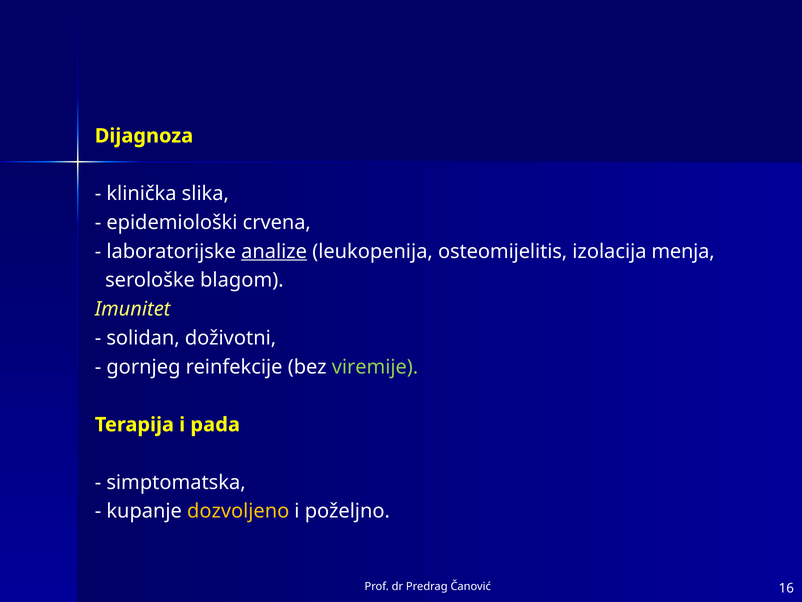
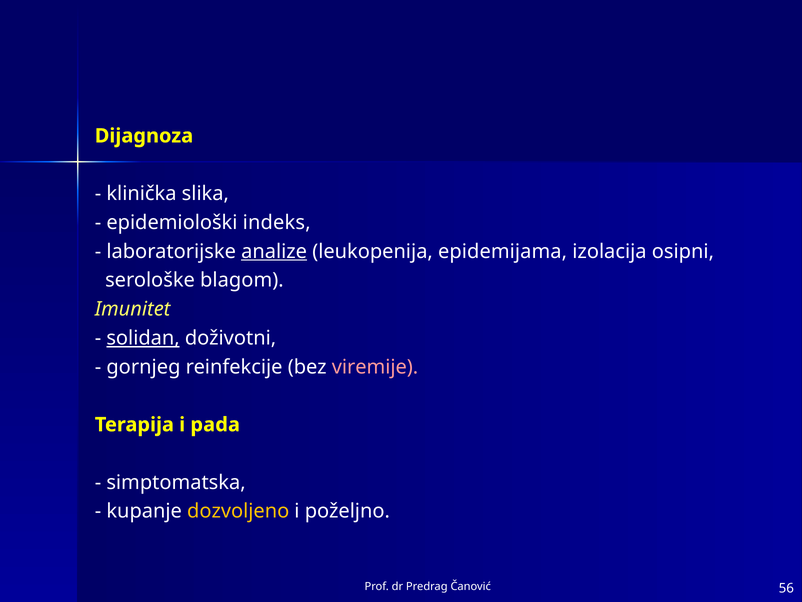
crvena: crvena -> indeks (277, 222)
osteomijelitis: osteomijelitis -> epidemijama (503, 251)
menja: menja -> osipni (683, 251)
solidan underline: none -> present (143, 338)
viremije colour: light green -> pink (375, 367)
16: 16 -> 56 (786, 588)
